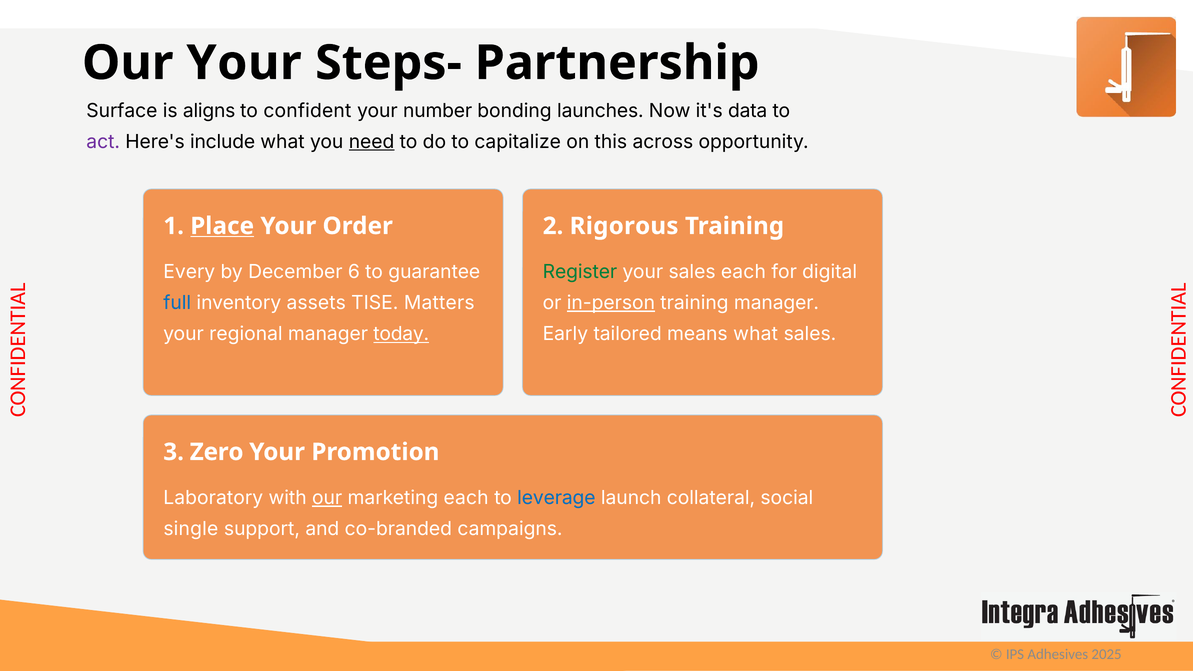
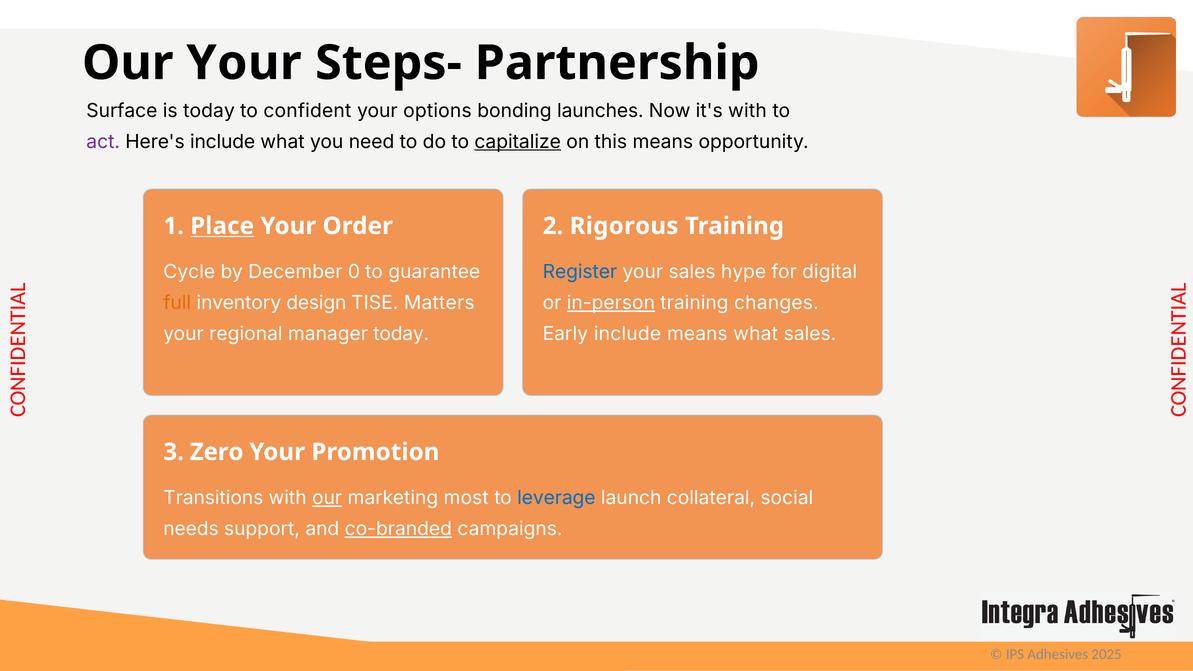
is aligns: aligns -> today (209, 111)
number: number -> options (437, 111)
it's data: data -> with (747, 111)
need underline: present -> none (372, 142)
capitalize underline: none -> present (518, 142)
this across: across -> means (663, 142)
Every: Every -> Cycle (189, 272)
6: 6 -> 0 (354, 272)
Register colour: green -> blue (580, 272)
sales each: each -> hype (744, 272)
full colour: blue -> orange (177, 303)
assets: assets -> design (316, 303)
training manager: manager -> changes (776, 303)
today underline: present -> none (401, 334)
Early tailored: tailored -> include (628, 334)
Laboratory: Laboratory -> Transitions (213, 498)
marketing each: each -> most (466, 498)
single: single -> needs (191, 529)
co-branded underline: none -> present (398, 529)
